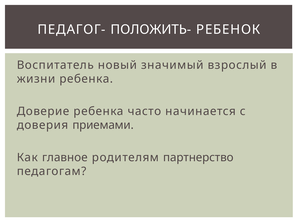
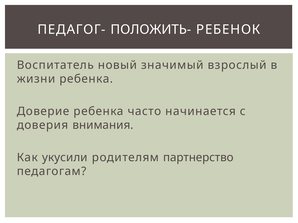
приемами: приемами -> внимания (103, 125)
главное: главное -> укусили (65, 158)
